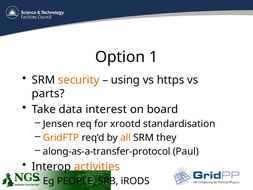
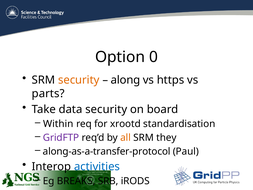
1: 1 -> 0 (153, 57)
using: using -> along (125, 80)
data interest: interest -> security (106, 109)
Jensen: Jensen -> Within (58, 124)
GridFTP colour: orange -> purple (61, 138)
activities colour: orange -> blue (97, 166)
PEOPLE: PEOPLE -> BREAKS (76, 181)
